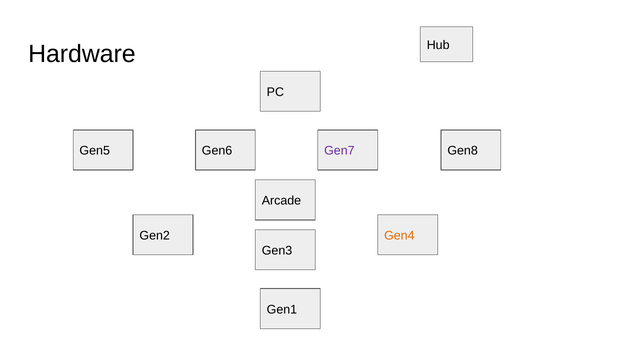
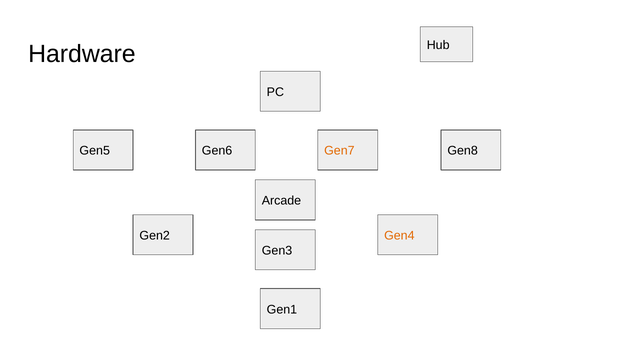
Gen7 colour: purple -> orange (339, 151)
